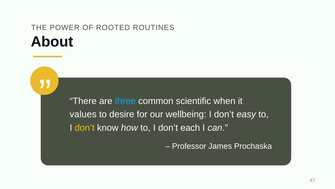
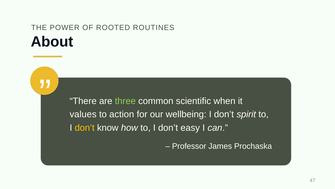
three colour: light blue -> light green (125, 101)
desire: desire -> action (122, 114)
easy: easy -> spirit (246, 114)
each: each -> easy (190, 127)
